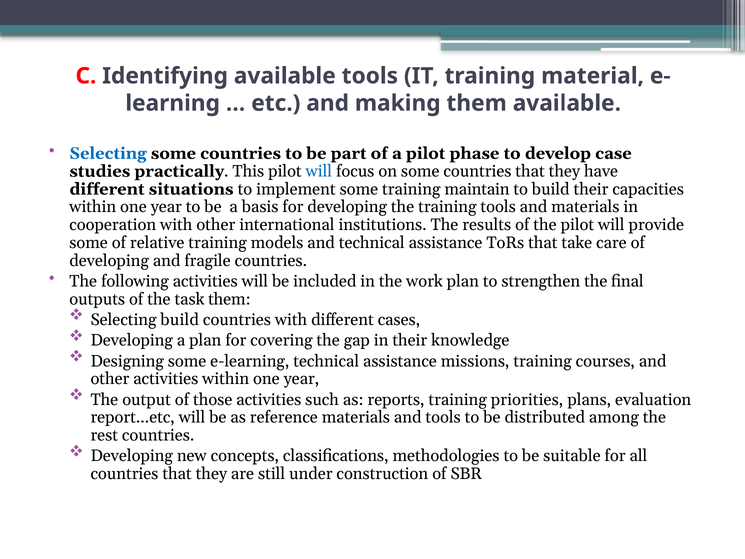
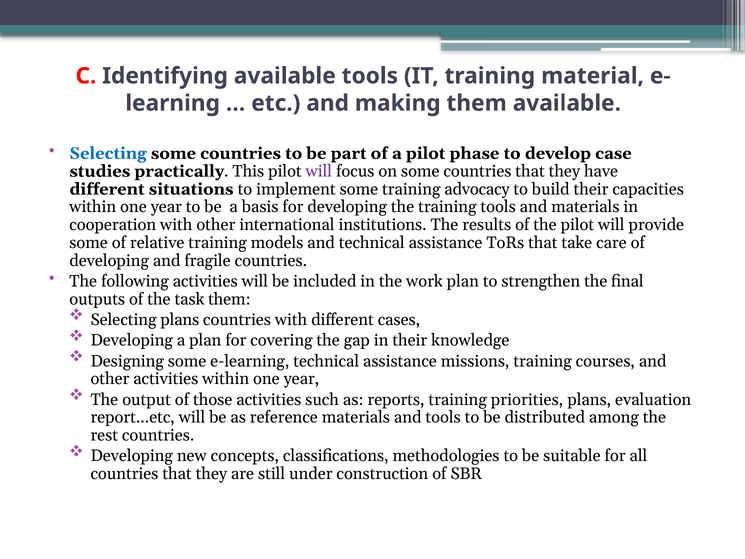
will colour: blue -> purple (319, 171)
maintain: maintain -> advocacy (477, 189)
Selecting build: build -> plans (180, 320)
